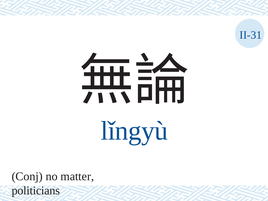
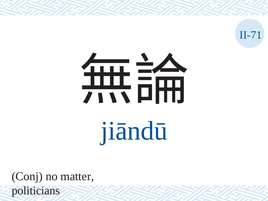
II-31: II-31 -> II-71 (251, 35)
lǐngyù: lǐngyù -> jiāndū (134, 131)
